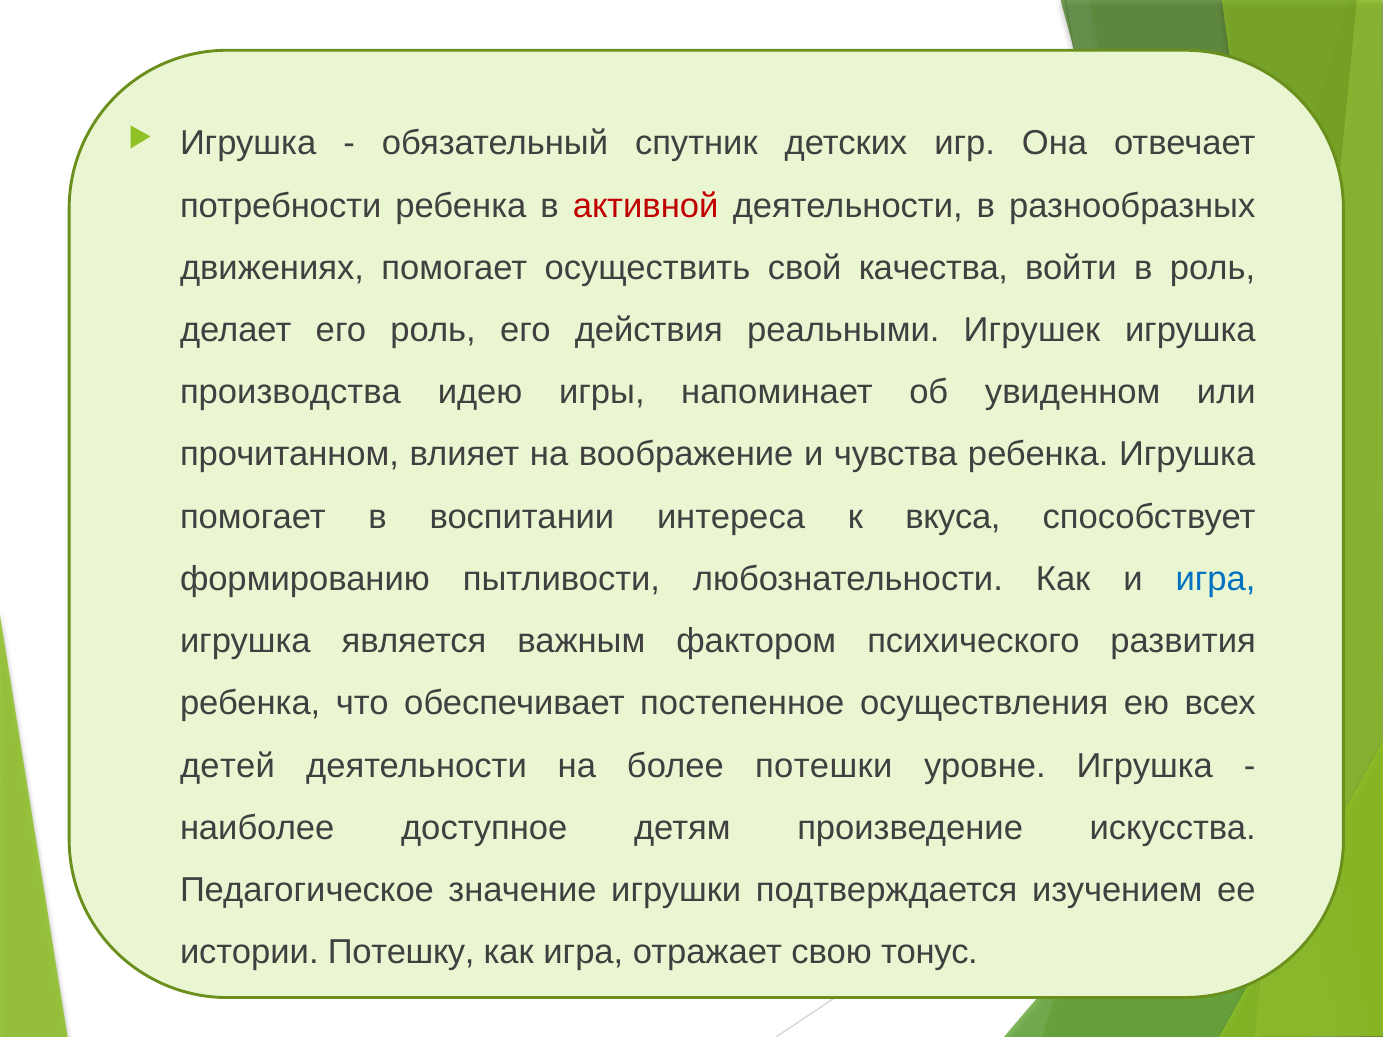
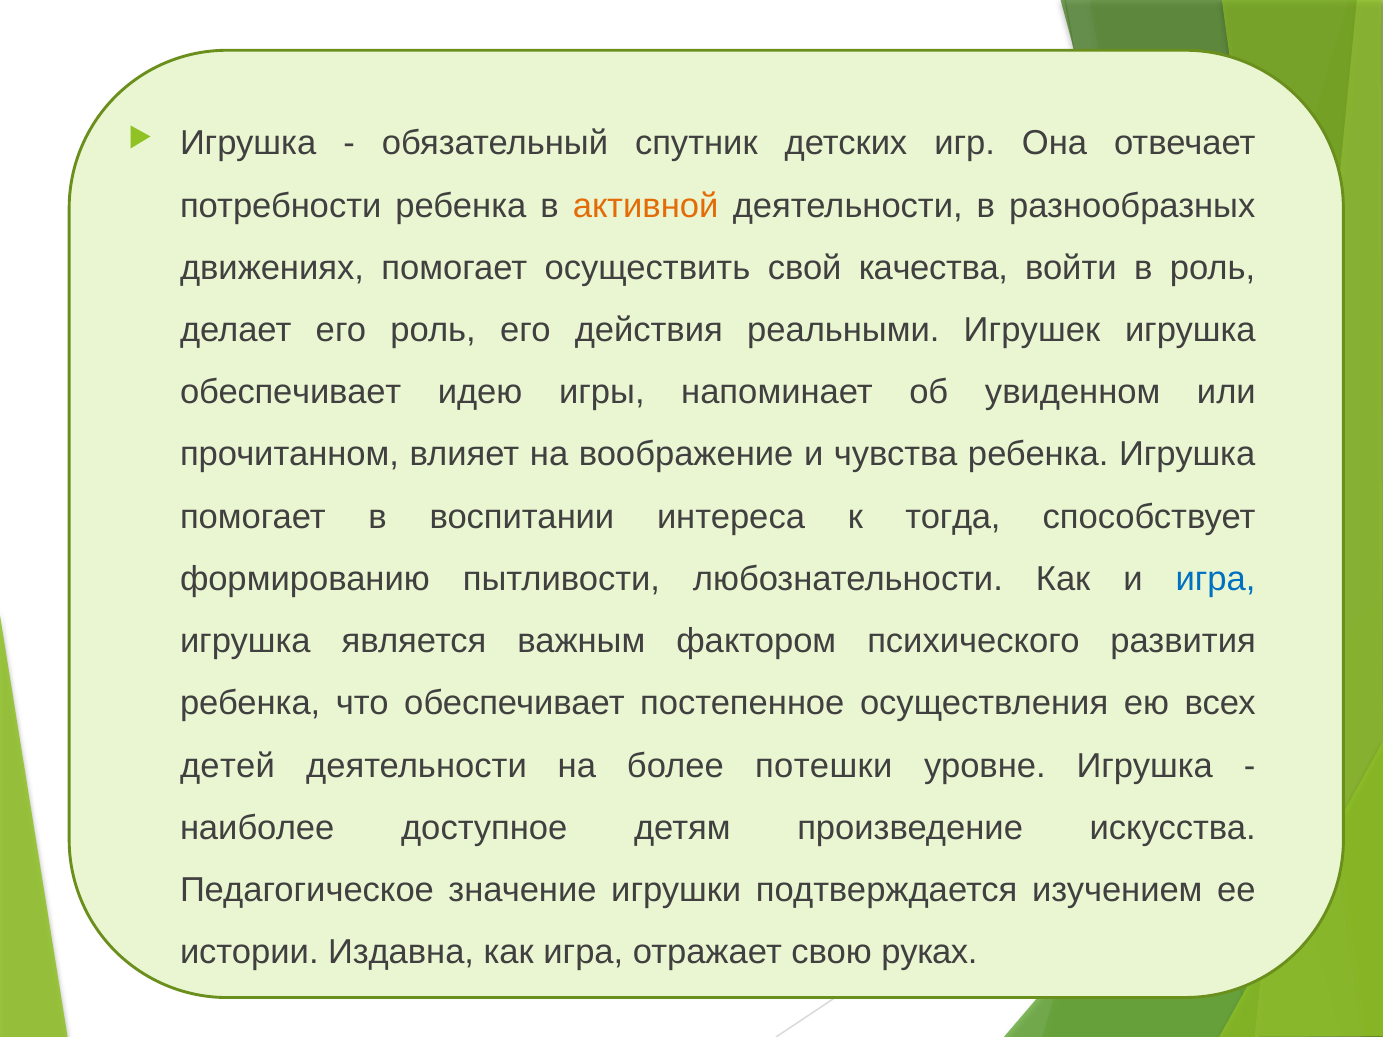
активной colour: red -> orange (646, 206)
производства: производства -> обеспечивает (291, 392)
вкуса: вкуса -> тогда (953, 517)
Потешку: Потешку -> Издавна (401, 953)
тонус: тонус -> руках (929, 953)
